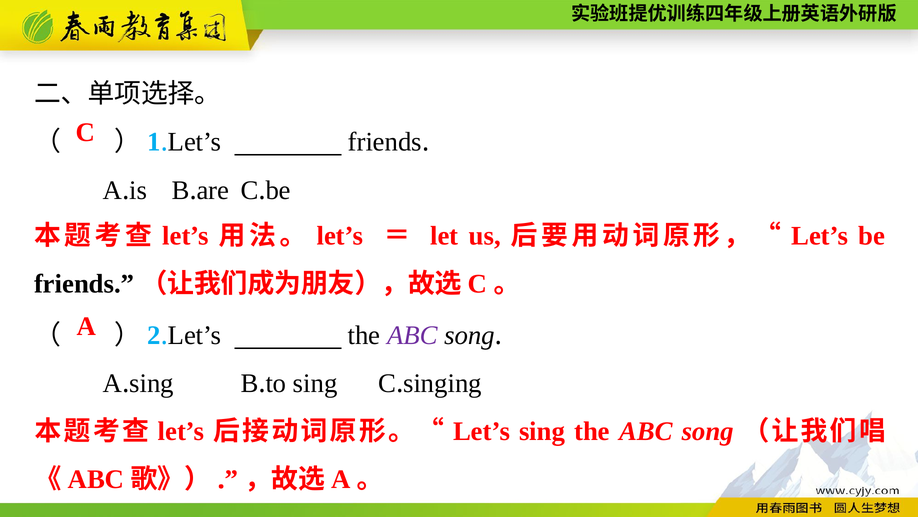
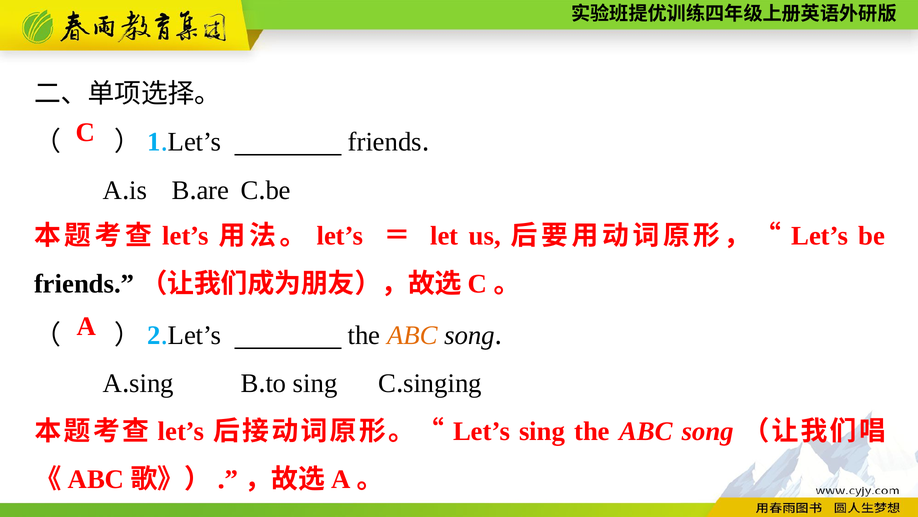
ABC colour: purple -> orange (412, 335)
